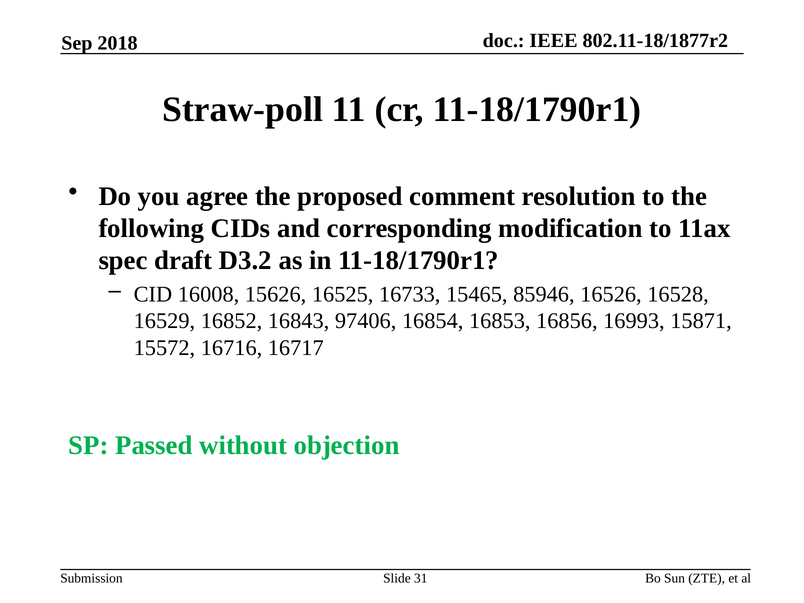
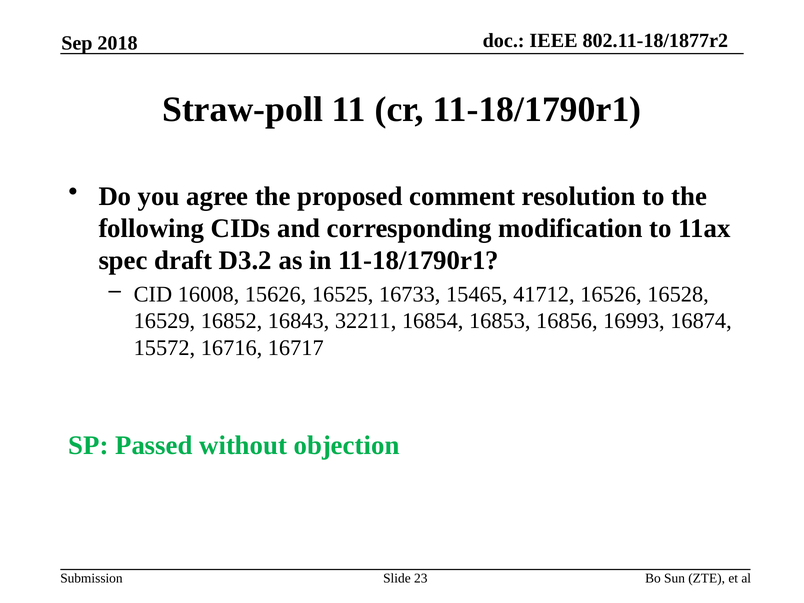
85946: 85946 -> 41712 (544, 294)
97406: 97406 -> 32211 (366, 321)
15871: 15871 -> 16874 (701, 321)
31: 31 -> 23 (421, 578)
